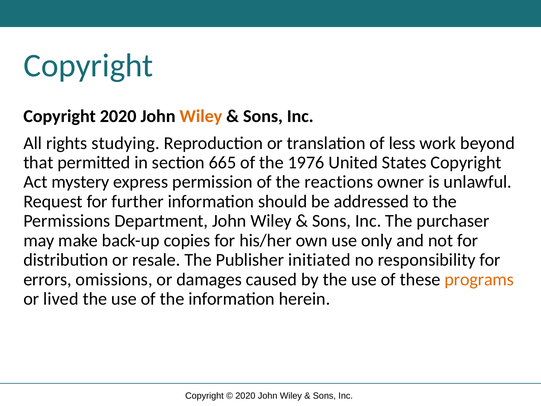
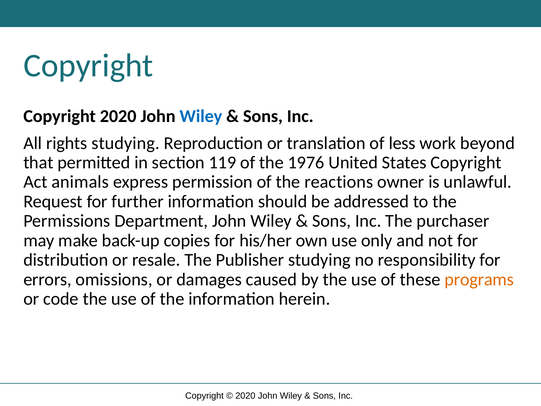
Wiley colour: orange -> blue (201, 116)
665: 665 -> 119 (222, 162)
mystery: mystery -> animals (80, 182)
Publisher initiated: initiated -> studying (319, 260)
lived: lived -> code (61, 299)
